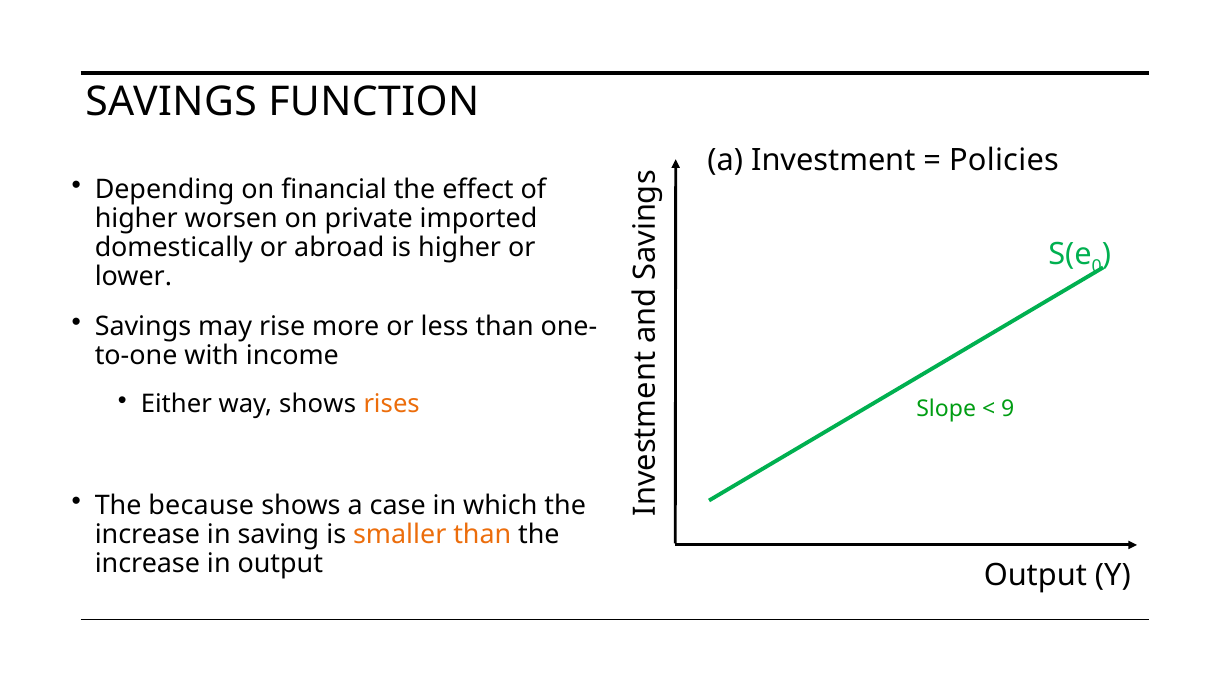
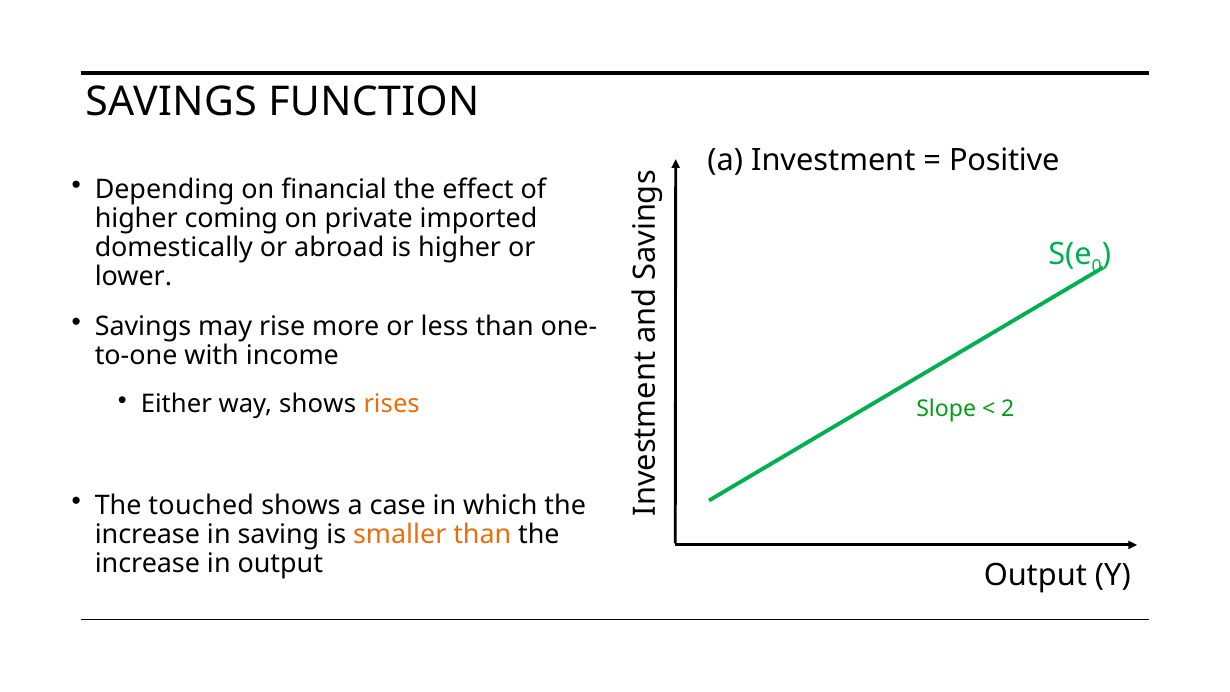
Policies: Policies -> Positive (1004, 160)
worsen: worsen -> coming (231, 219)
9: 9 -> 2 (1008, 409)
because: because -> touched (201, 505)
